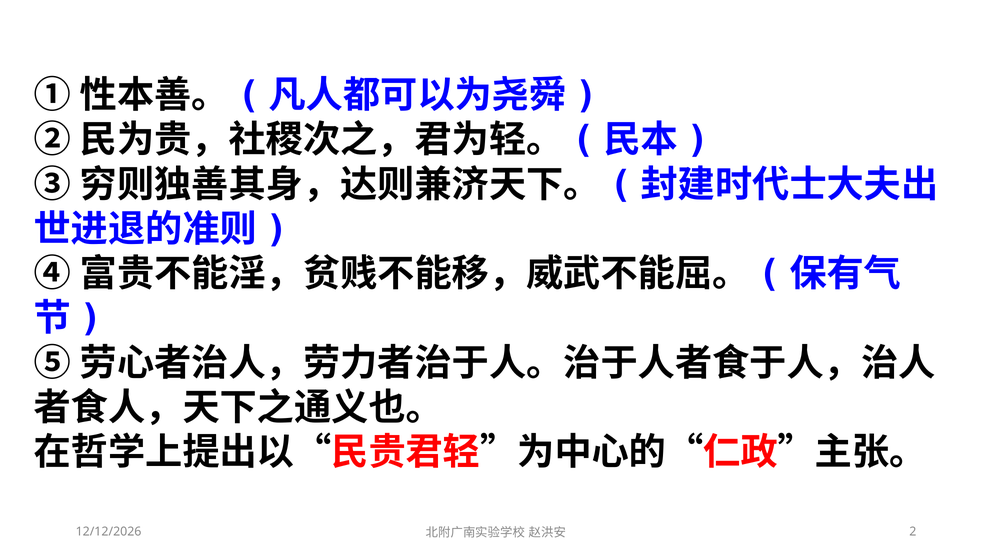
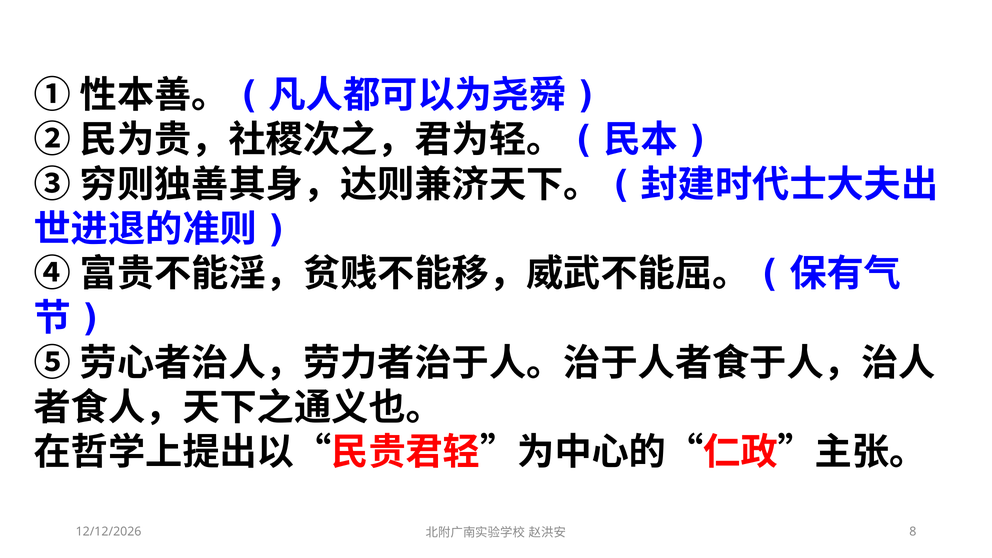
2: 2 -> 8 (913, 532)
